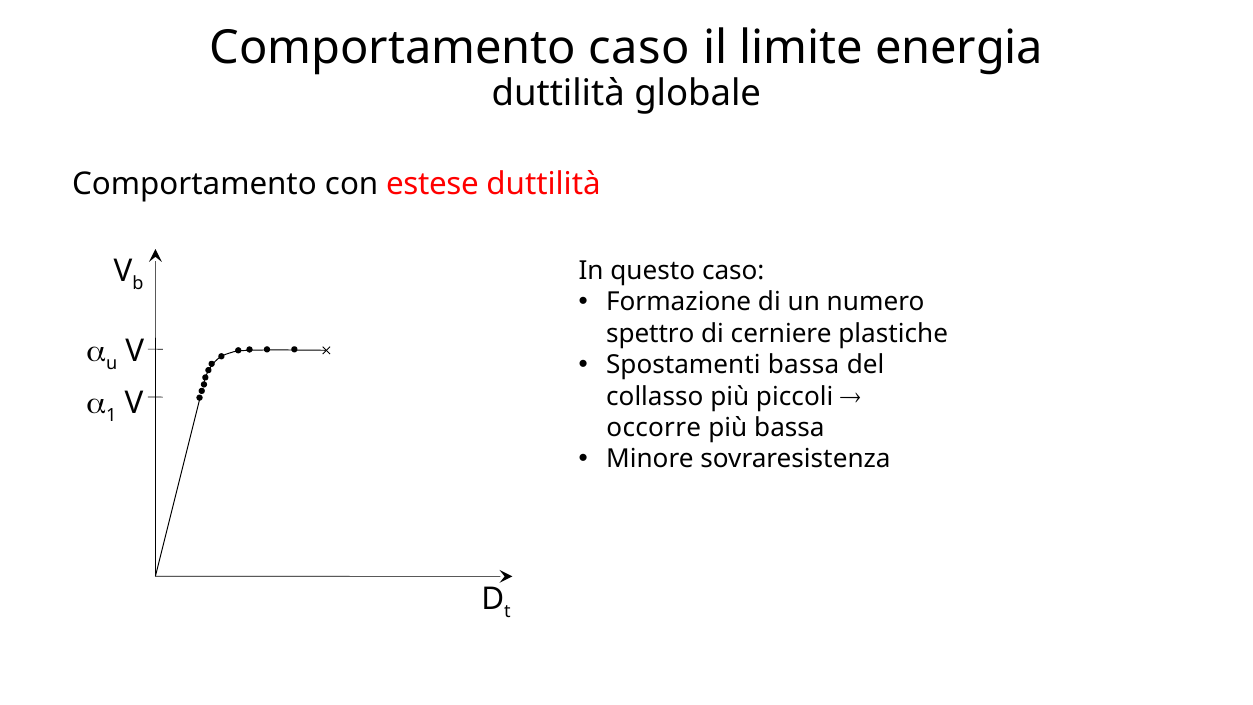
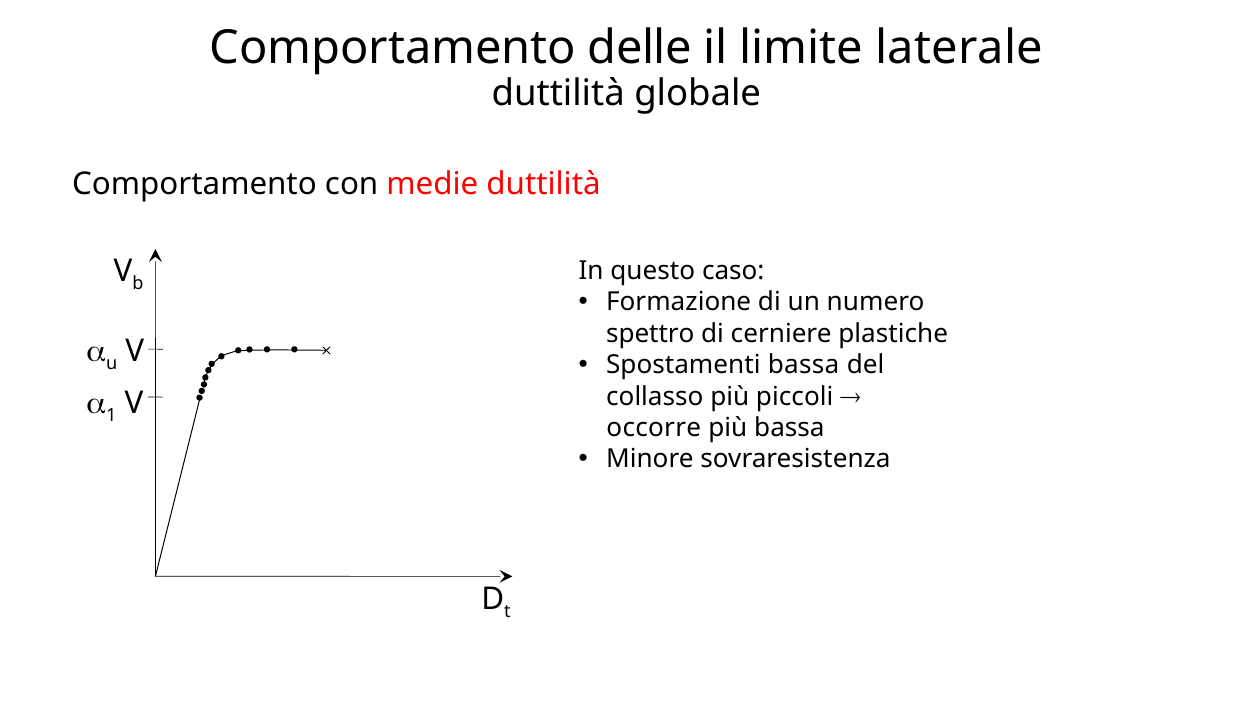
Comportamento caso: caso -> delle (640, 48)
energia: energia -> laterale (959, 48)
estese: estese -> medie (432, 184)
